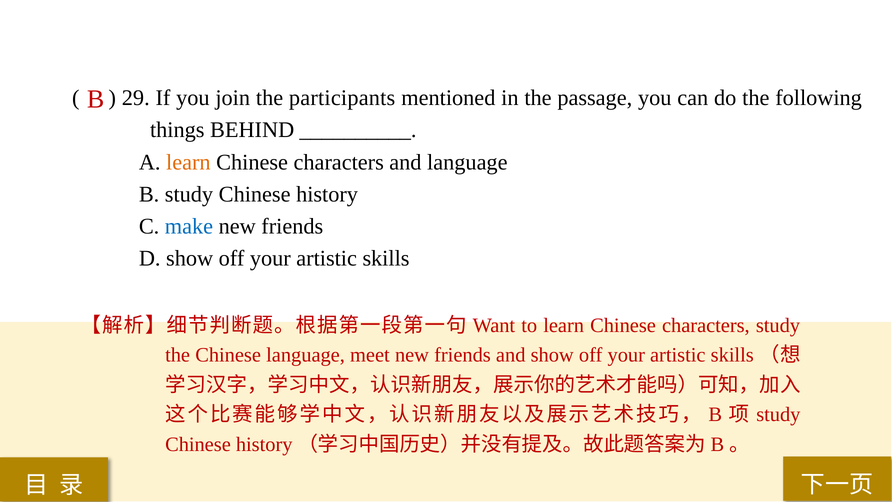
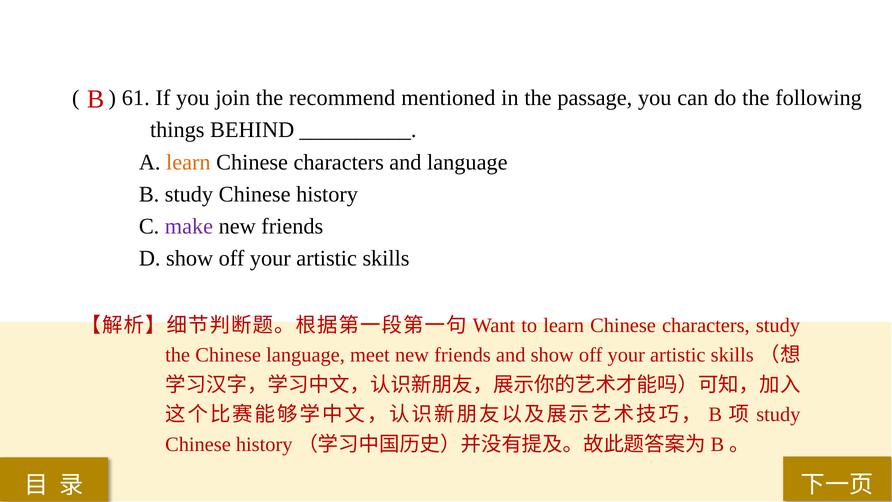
29: 29 -> 61 (136, 98)
participants: participants -> recommend (342, 98)
make colour: blue -> purple (189, 226)
